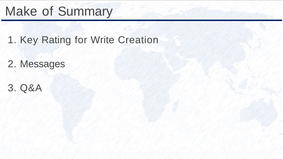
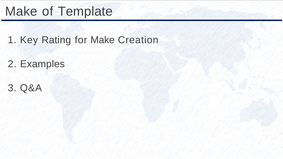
Summary: Summary -> Template (85, 11)
for Write: Write -> Make (103, 40)
Messages: Messages -> Examples (42, 64)
